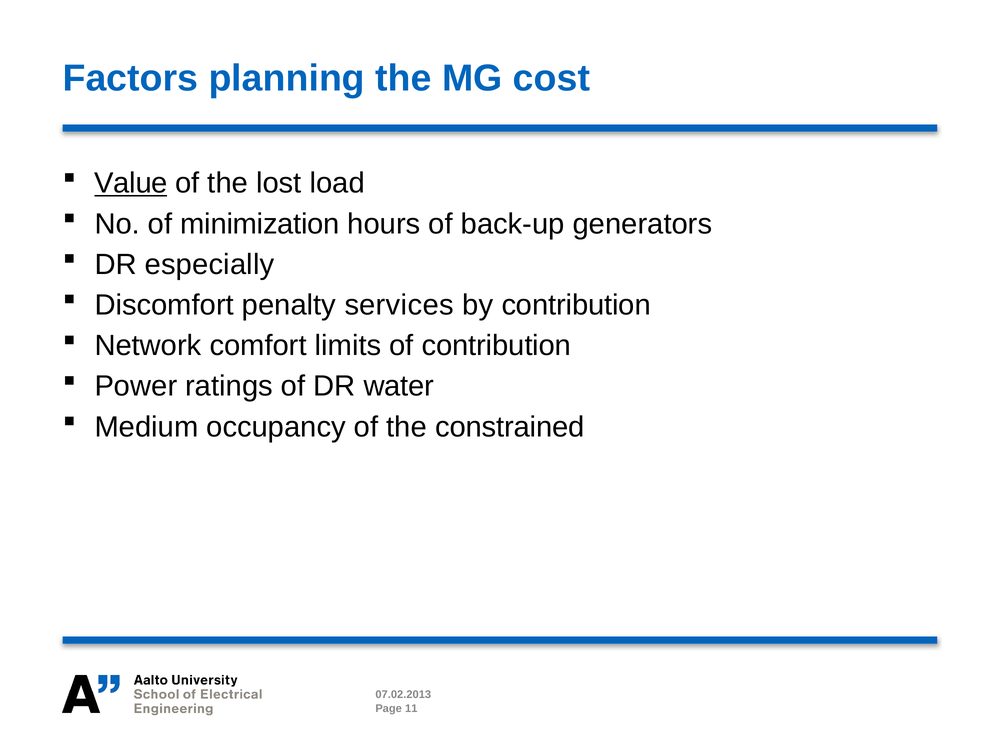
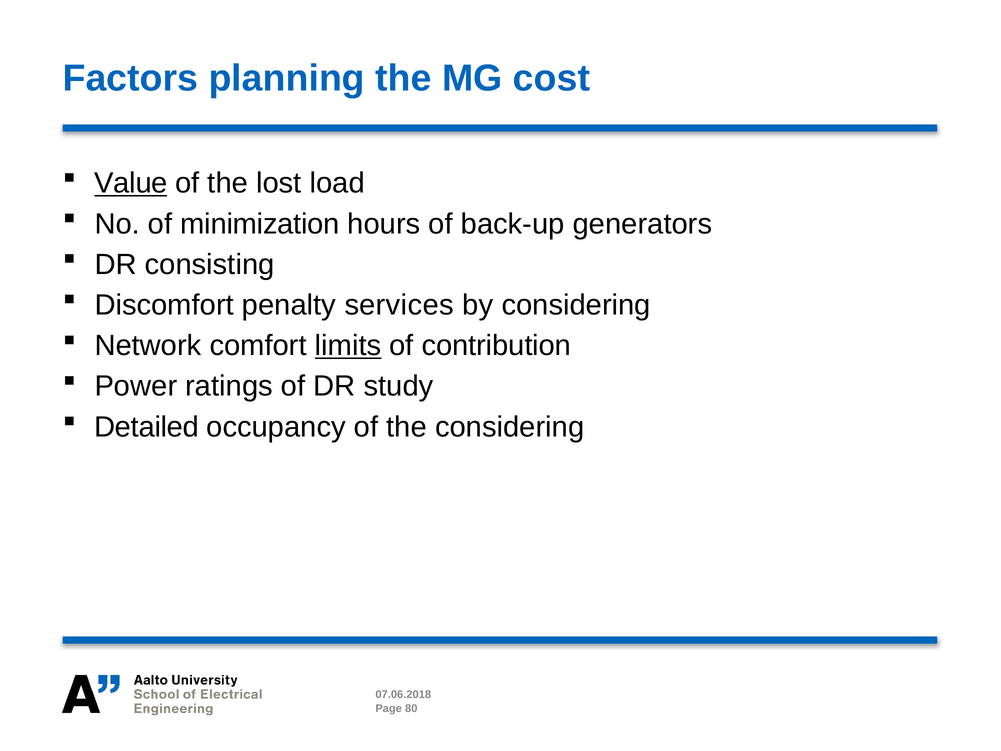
especially: especially -> consisting (210, 264)
by contribution: contribution -> considering (576, 305)
limits underline: none -> present (348, 346)
water: water -> study (399, 386)
Medium: Medium -> Detailed (147, 427)
the constrained: constrained -> considering (510, 427)
07.02.2013: 07.02.2013 -> 07.06.2018 (403, 694)
11: 11 -> 80 (411, 708)
